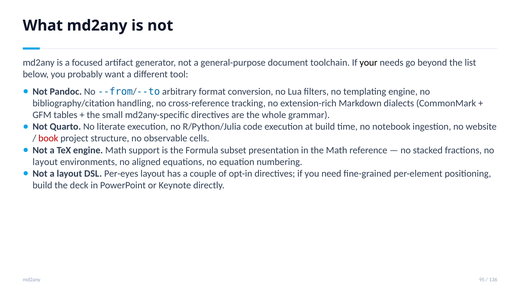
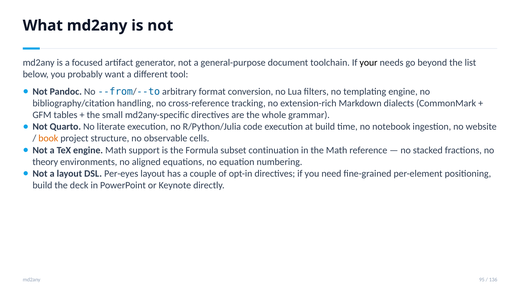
book colour: red -> orange (48, 138)
presentation: presentation -> continuation (274, 150)
layout: layout -> theory (45, 162)
